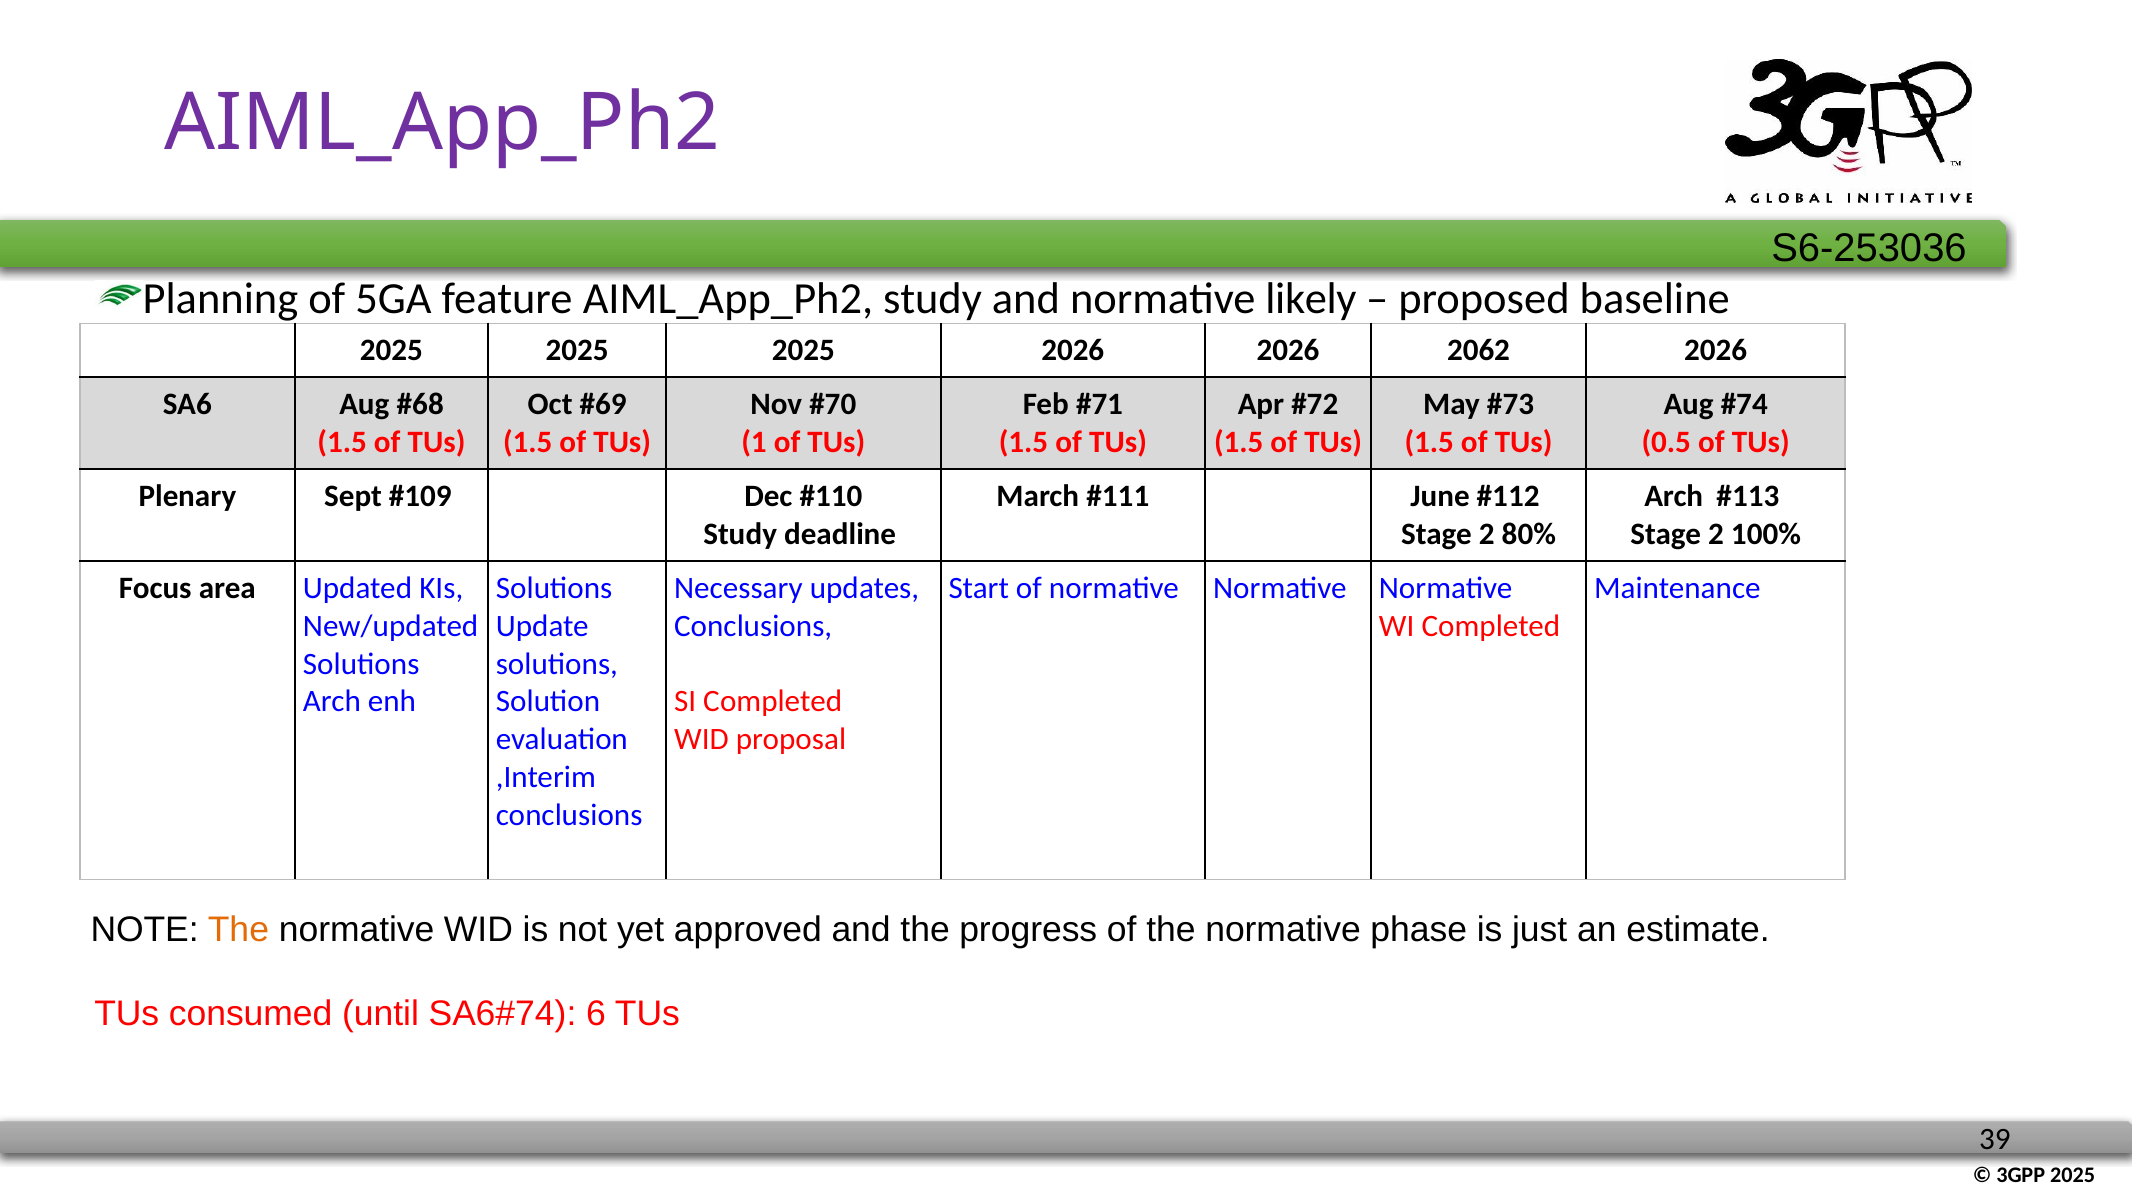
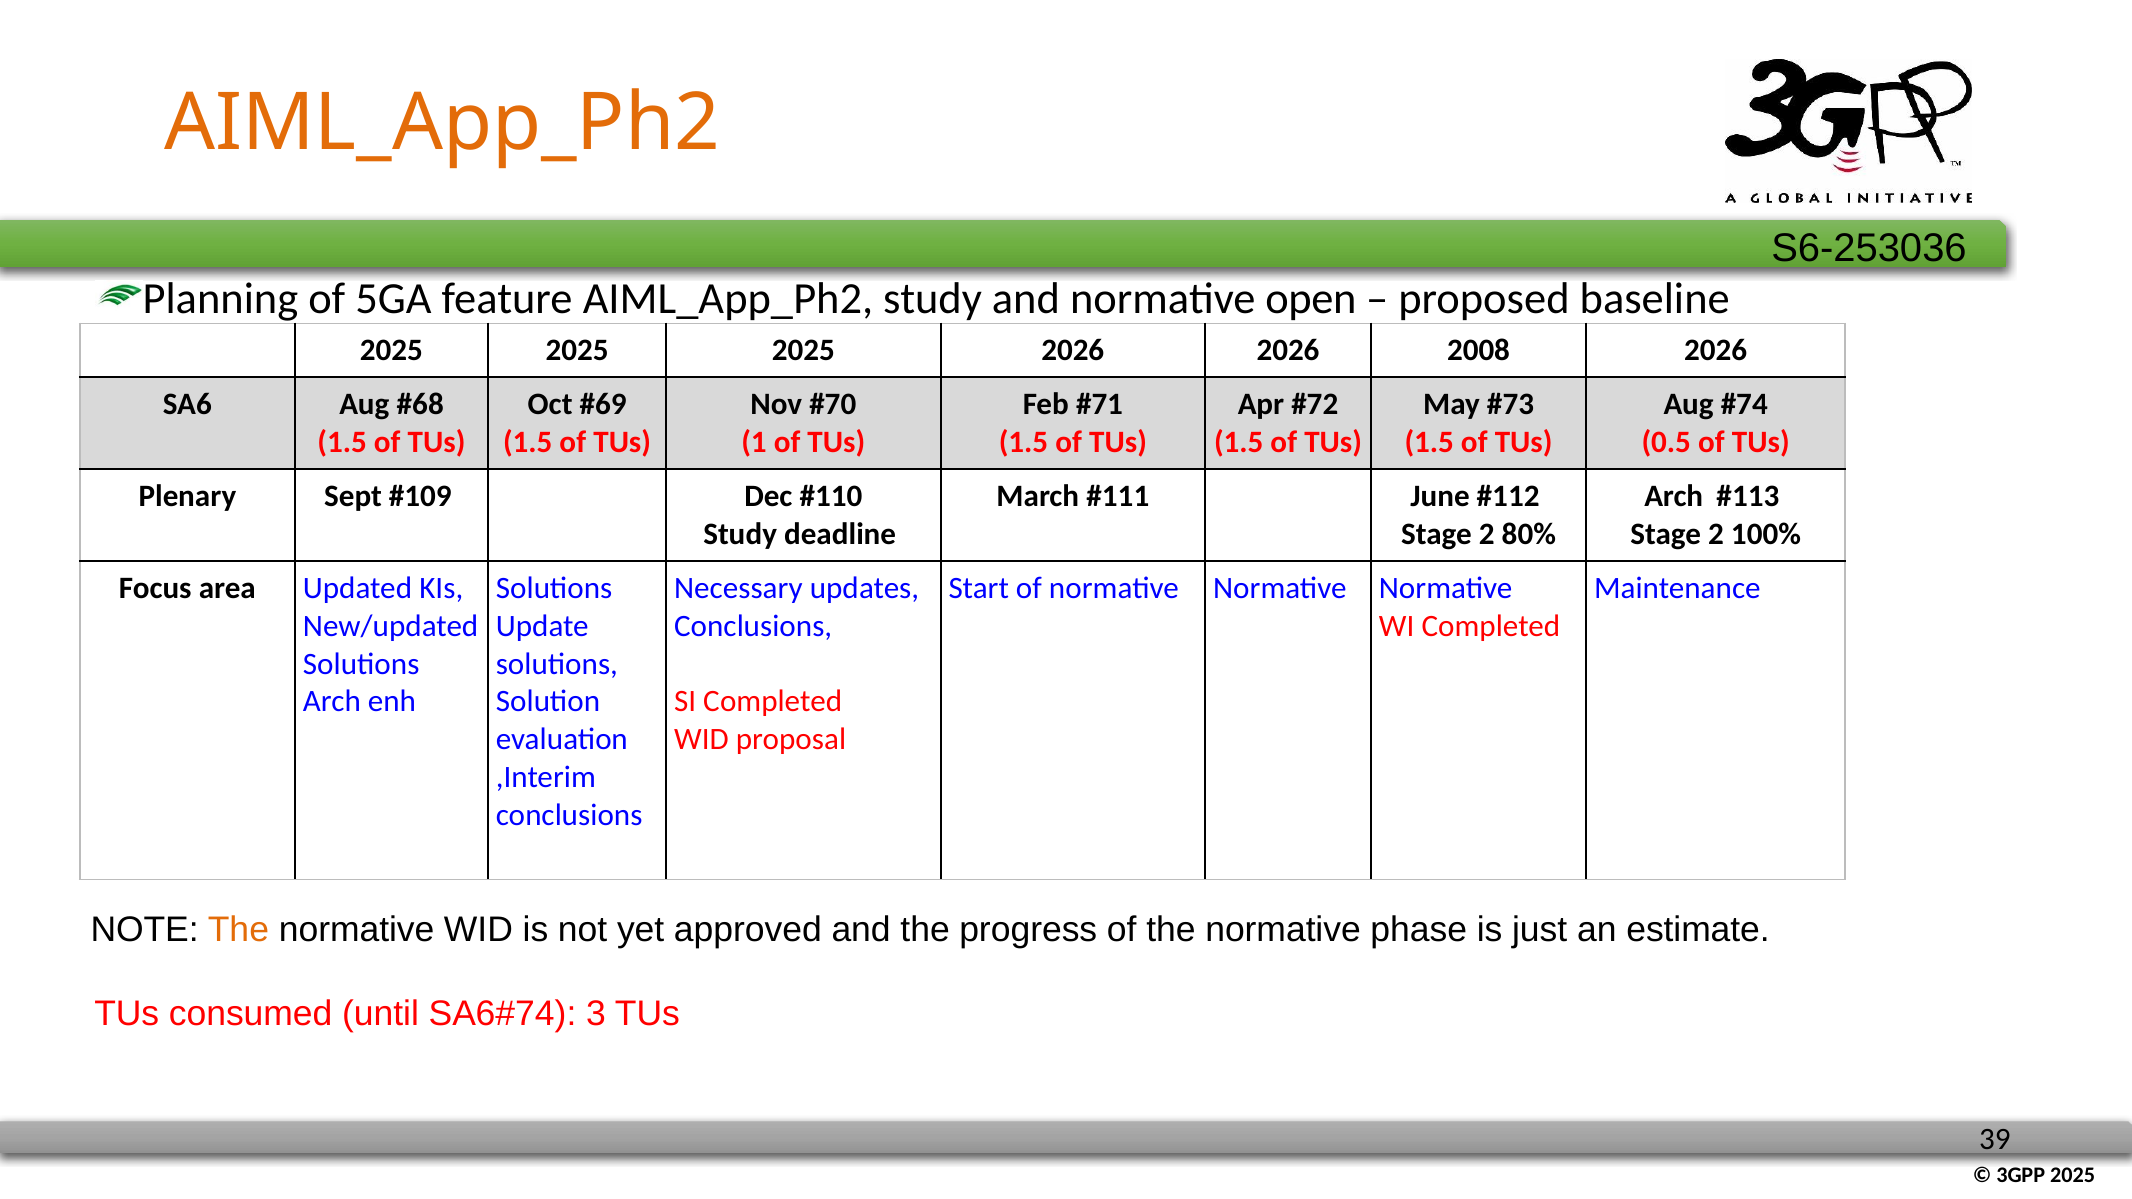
AIML_App_Ph2 colour: purple -> orange (442, 123)
likely: likely -> open (1311, 299)
2062: 2062 -> 2008 (1479, 351)
6: 6 -> 3 (596, 1014)
